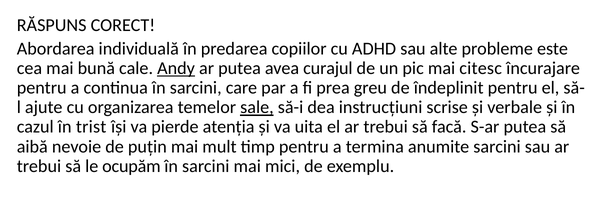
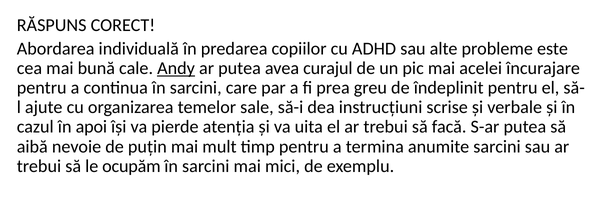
citesc: citesc -> acelei (481, 68)
sale underline: present -> none (257, 107)
trist: trist -> apoi (91, 127)
